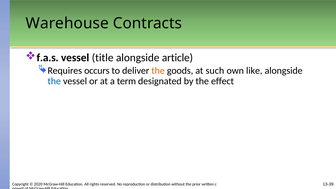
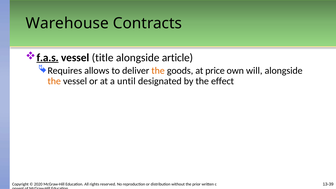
f.a.s underline: none -> present (48, 58)
occurs: occurs -> allows (97, 71)
such: such -> price (215, 71)
like: like -> will (254, 71)
the colour: blue -> orange (54, 81)
term: term -> until (126, 81)
